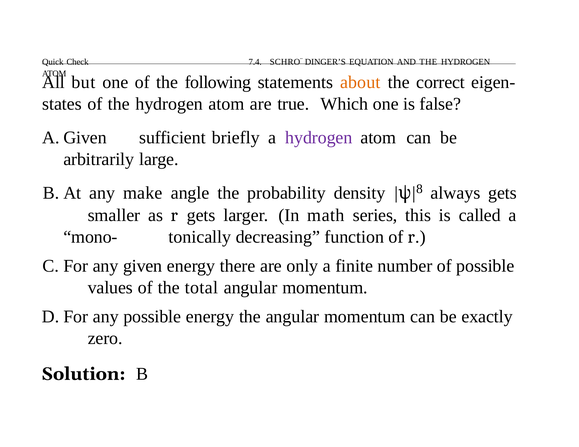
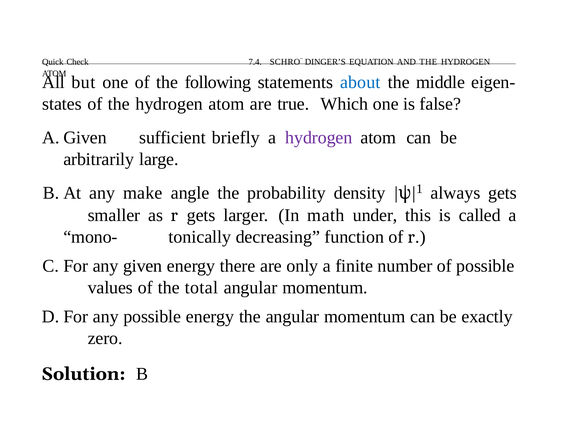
about colour: orange -> blue (360, 82)
correct: correct -> middle (441, 82)
8: 8 -> 1 (419, 189)
series: series -> under (375, 216)
